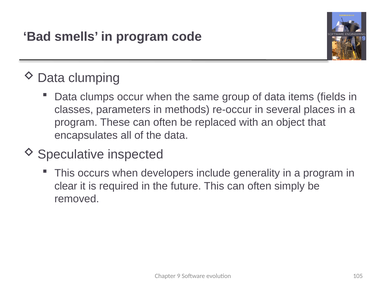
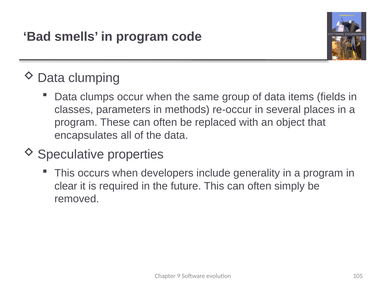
inspected: inspected -> properties (136, 155)
